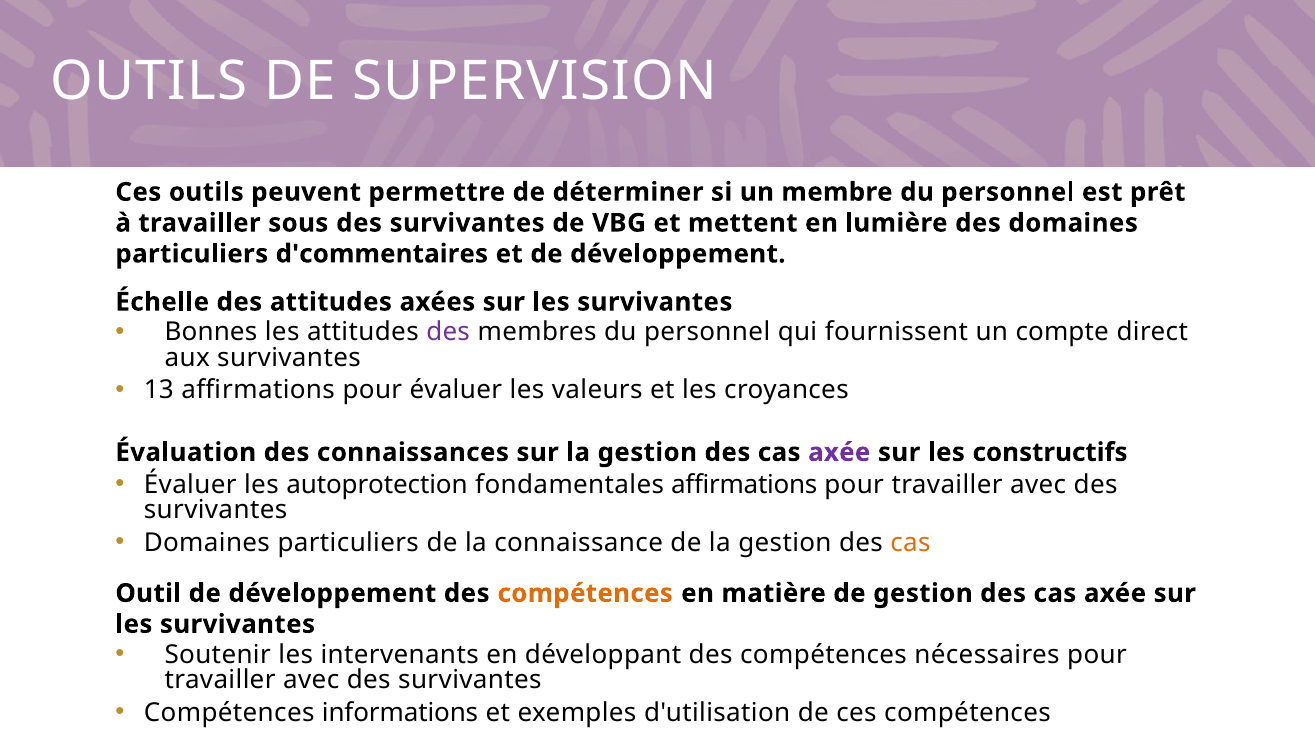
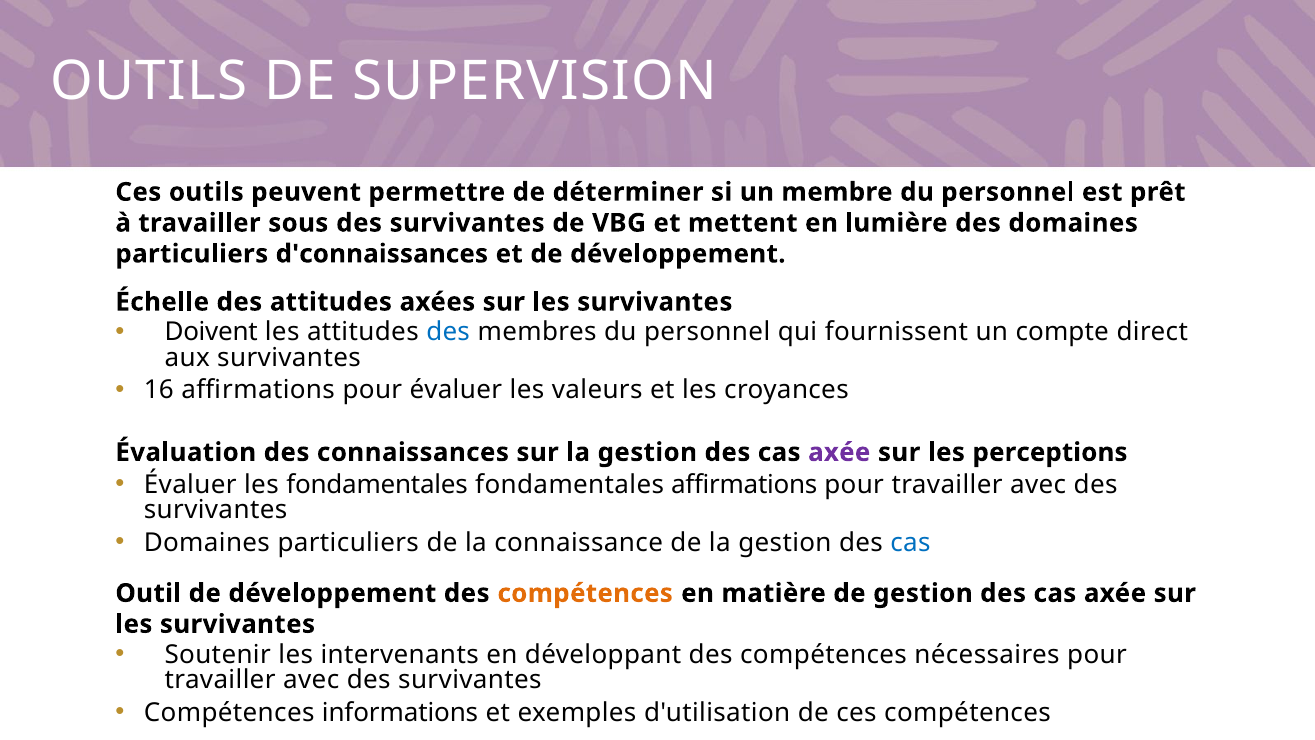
d'commentaires: d'commentaires -> d'connaissances (382, 254)
Bonnes: Bonnes -> Doivent (211, 332)
des colour: purple -> blue (448, 332)
13: 13 -> 16 (159, 390)
constructifs: constructifs -> perceptions (1050, 452)
les autoprotection: autoprotection -> fondamentales (377, 485)
cas colour: orange -> blue (910, 543)
